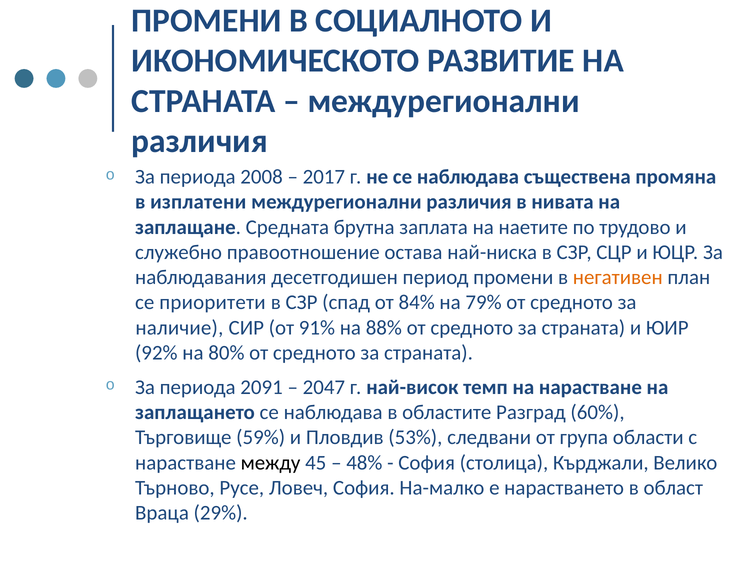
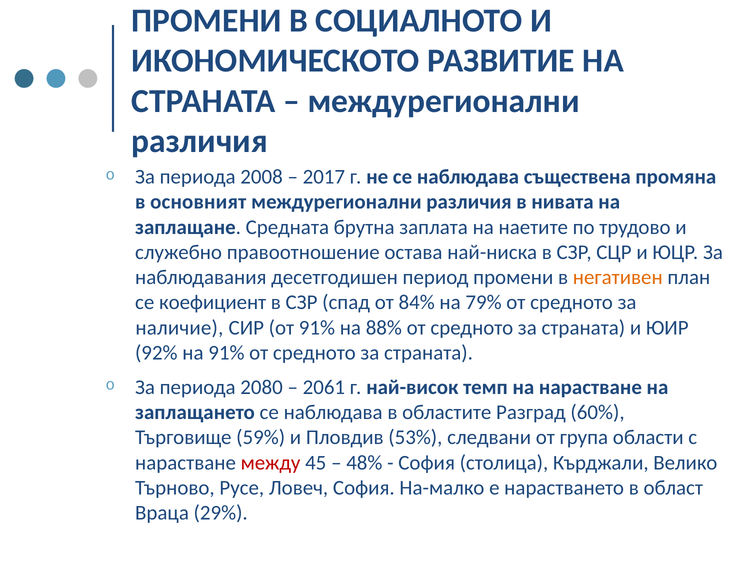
изплатени: изплатени -> основният (198, 202)
приоритети: приоритети -> коефициент (213, 302)
на 80%: 80% -> 91% (226, 353)
2091: 2091 -> 2080 (262, 387)
2047: 2047 -> 2061 (324, 387)
между colour: black -> red (271, 462)
